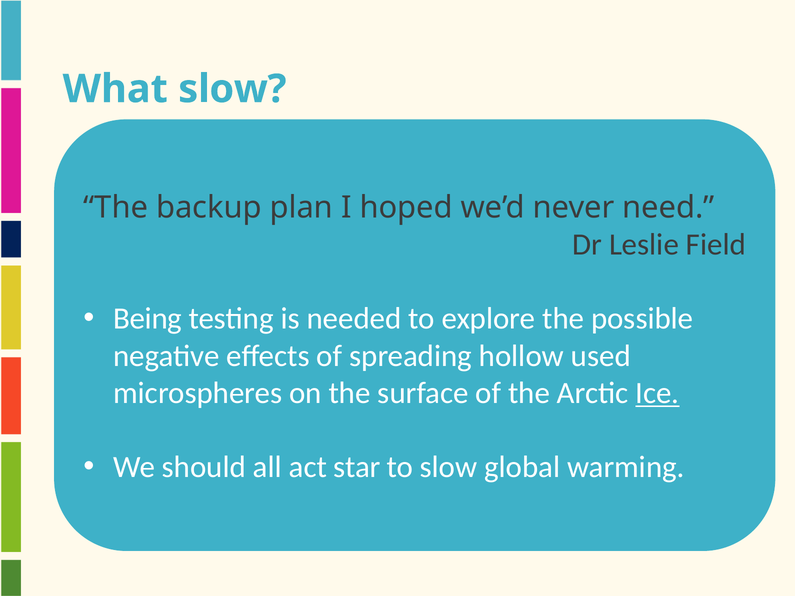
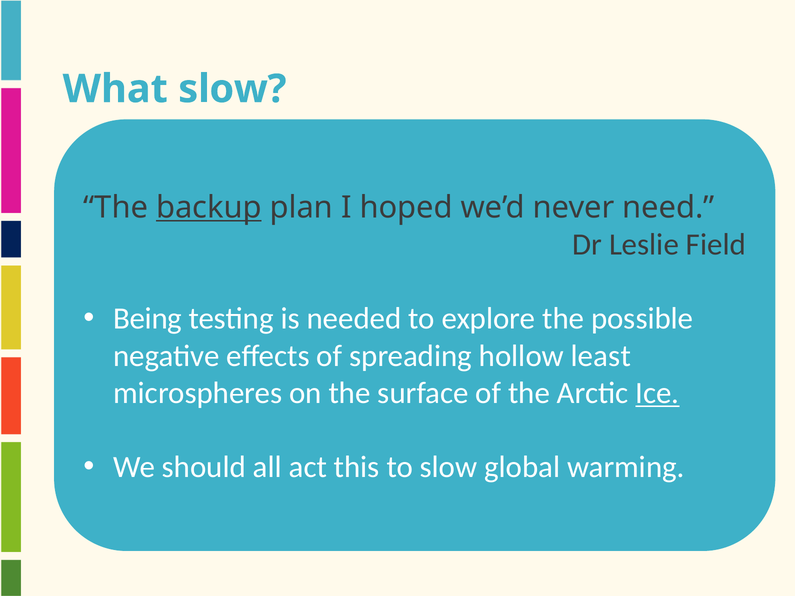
backup underline: none -> present (209, 208)
used: used -> least (601, 356)
star: star -> this (357, 467)
